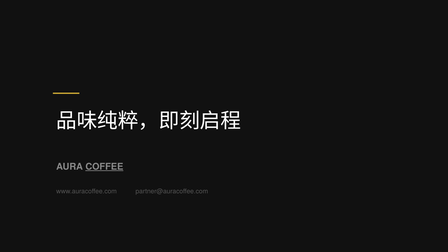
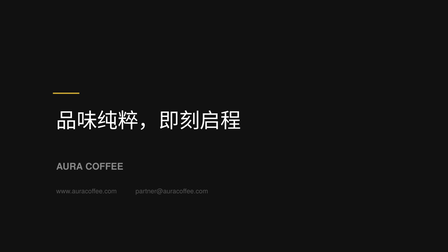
COFFEE underline: present -> none (104, 167)
